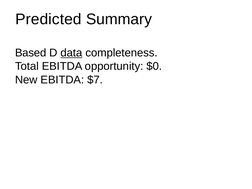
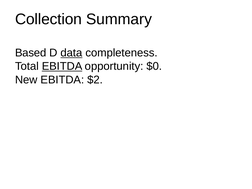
Predicted: Predicted -> Collection (48, 19)
EBITDA underline: none -> present (62, 66)
$7: $7 -> $2 (95, 80)
